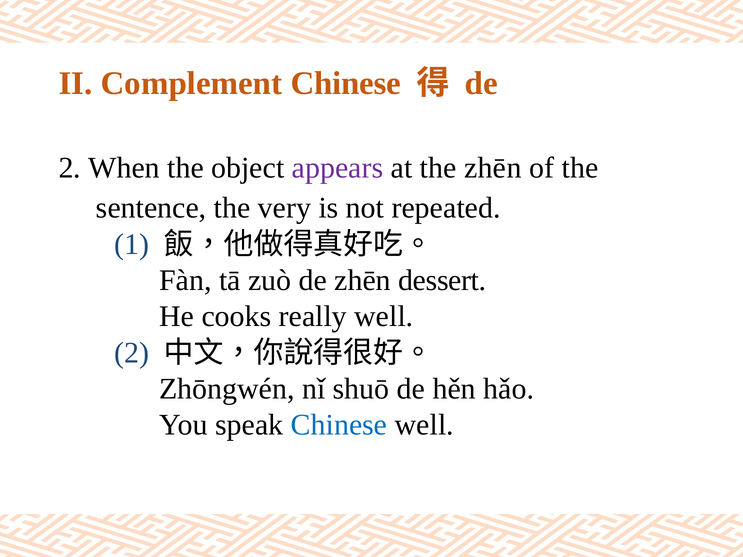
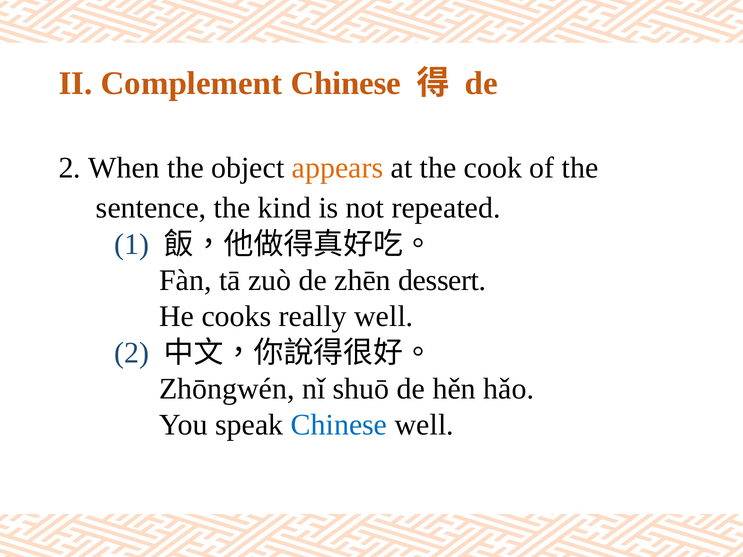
appears colour: purple -> orange (338, 168)
the zhēn: zhēn -> cook (493, 168)
very: very -> kind (285, 208)
